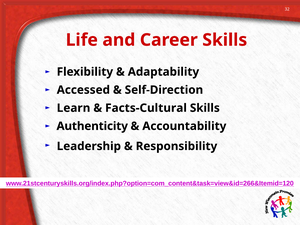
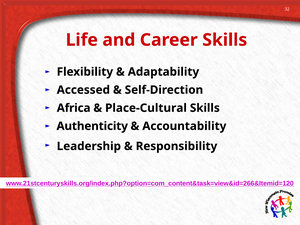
Learn: Learn -> Africa (74, 108)
Facts-Cultural: Facts-Cultural -> Place-Cultural (146, 108)
